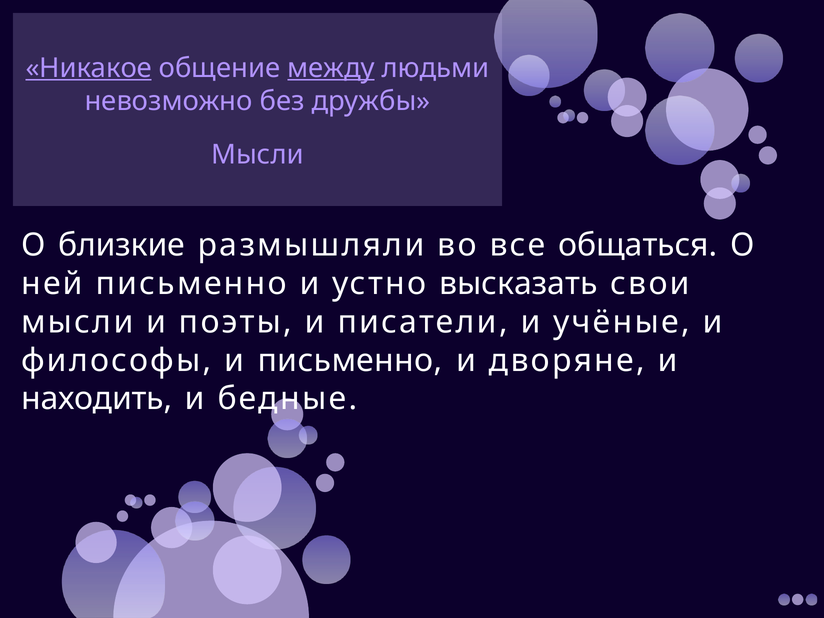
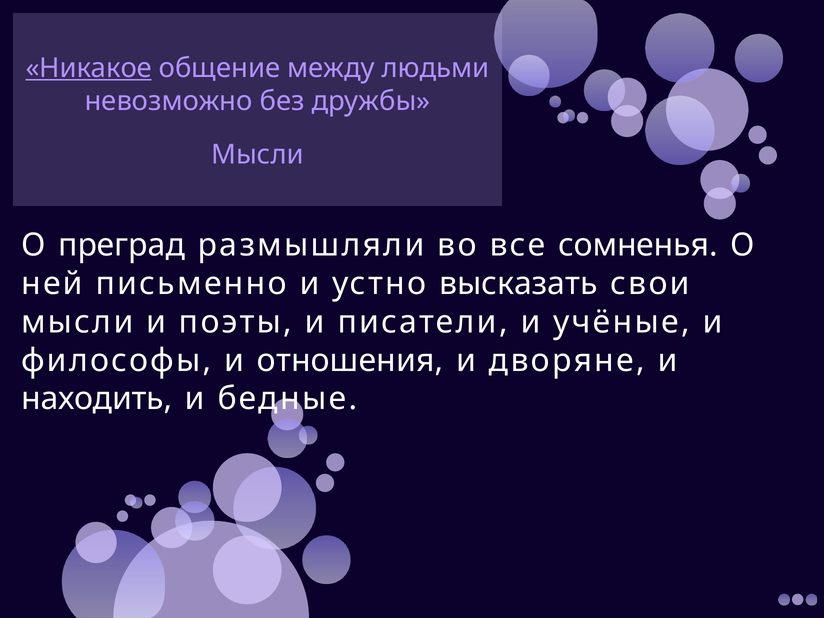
между underline: present -> none (331, 68)
близкие: близкие -> преград (122, 245)
общаться: общаться -> сомненья (638, 245)
и письменно: письменно -> отношения (350, 361)
